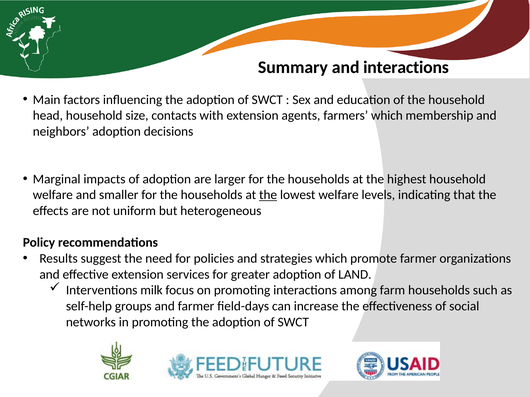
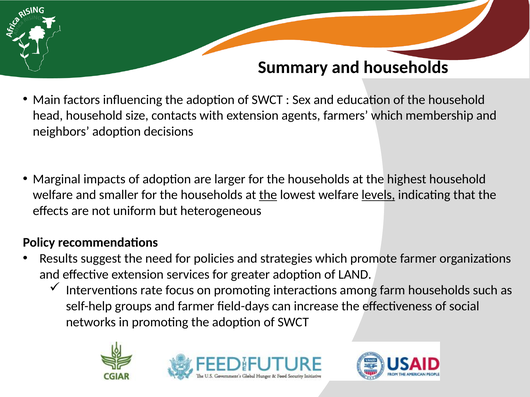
and interactions: interactions -> households (406, 67)
levels underline: none -> present (378, 195)
milk: milk -> rate (151, 291)
